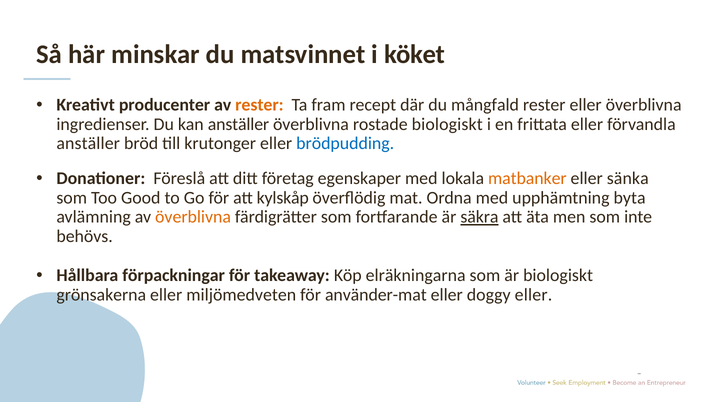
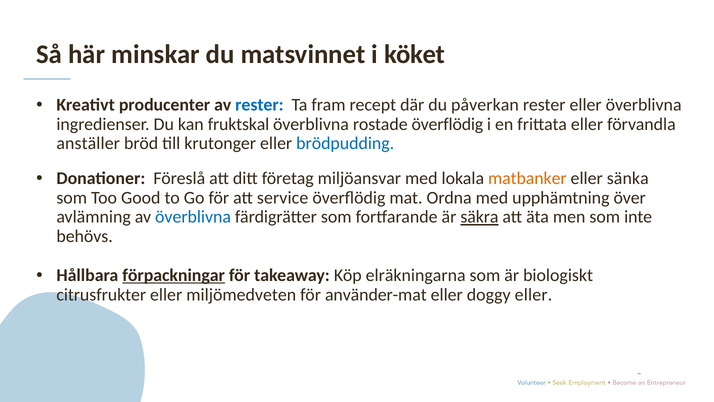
rester colour: orange -> blue (259, 105)
mångfald: mångfald -> påverkan (485, 105)
kan anställer: anställer -> fruktskal (238, 124)
rostade biologiskt: biologiskt -> överflödig (447, 124)
egenskaper: egenskaper -> miljöansvar (359, 178)
kylskåp: kylskåp -> service (283, 198)
byta: byta -> över (630, 198)
överblivna colour: orange -> blue (193, 217)
förpackningar underline: none -> present (174, 275)
grönsakerna: grönsakerna -> citrusfrukter (101, 294)
